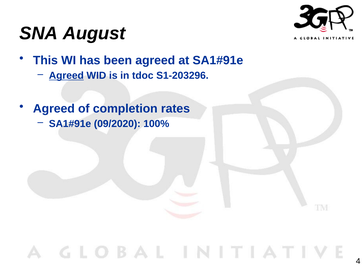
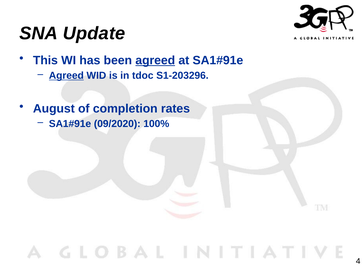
August: August -> Update (94, 33)
agreed underline: none -> present (155, 60)
Agreed: Agreed -> August (54, 109)
